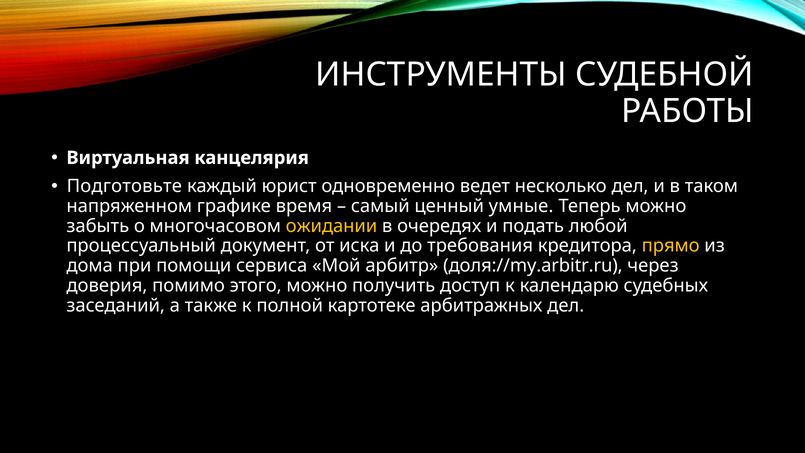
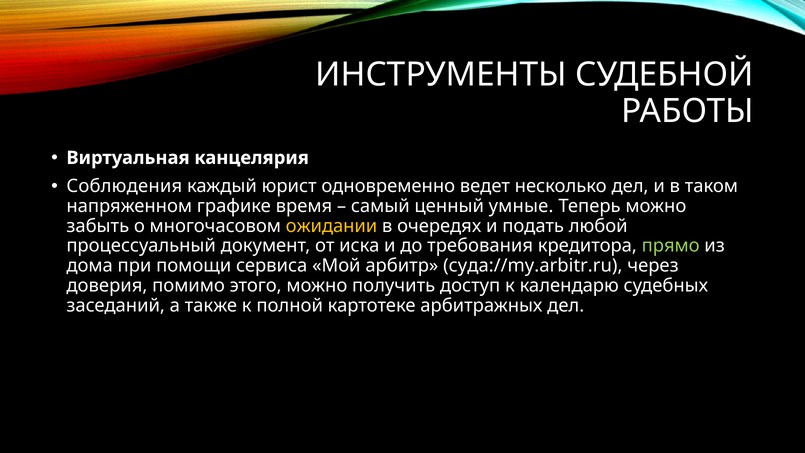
Подготовьте: Подготовьте -> Соблюдения (124, 186)
прямо colour: yellow -> light green (671, 246)
доля://my.arbitr.ru: доля://my.arbitr.ru -> суда://my.arbitr.ru (533, 266)
